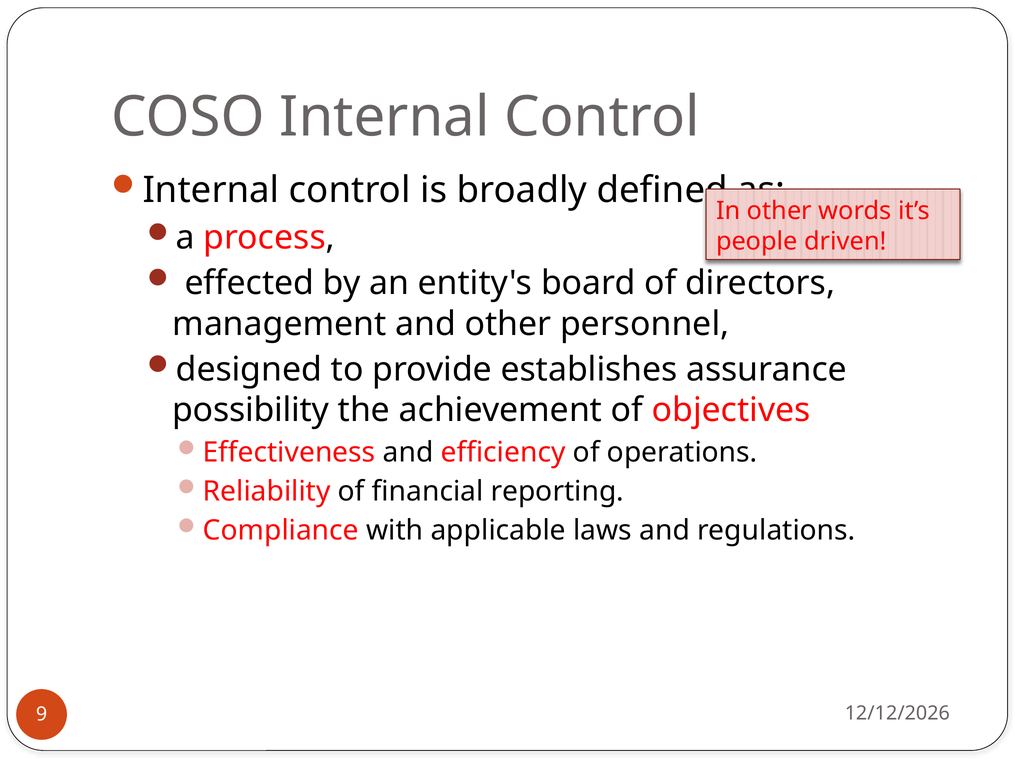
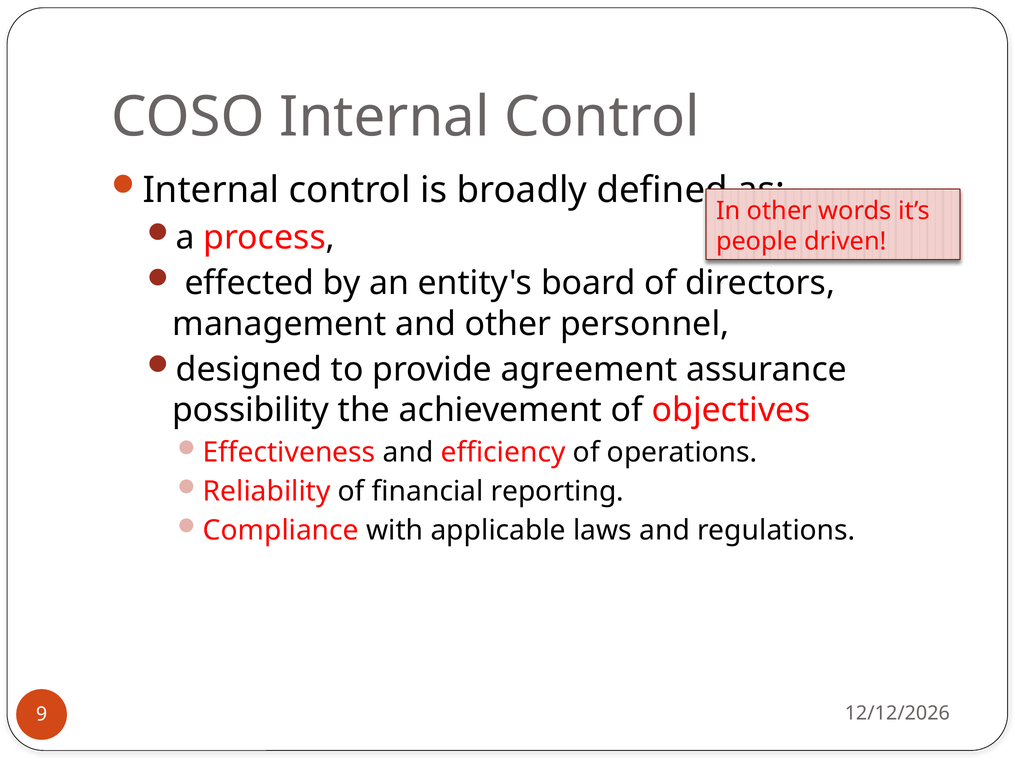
establishes: establishes -> agreement (589, 370)
